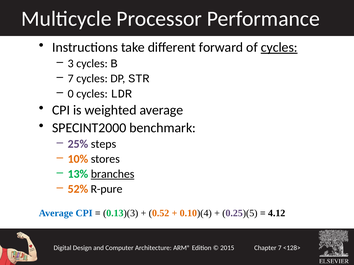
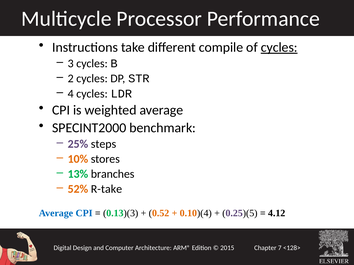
forward: forward -> compile (221, 47)
7: 7 -> 2 (71, 79)
0: 0 -> 4 (71, 94)
branches underline: present -> none (113, 174)
R-pure: R-pure -> R-take (106, 189)
